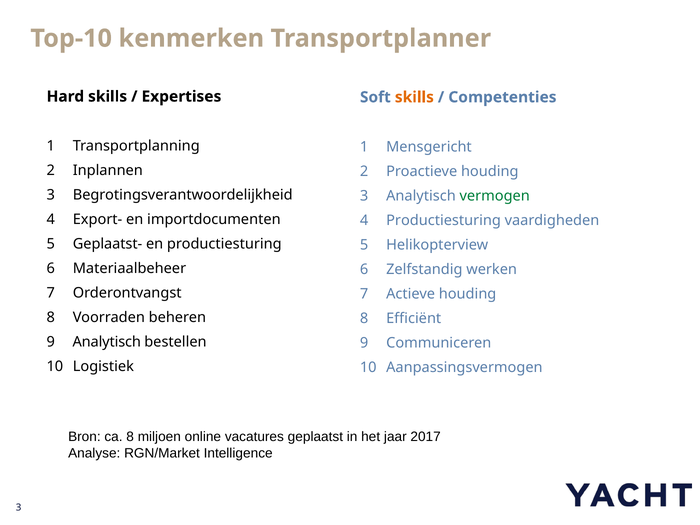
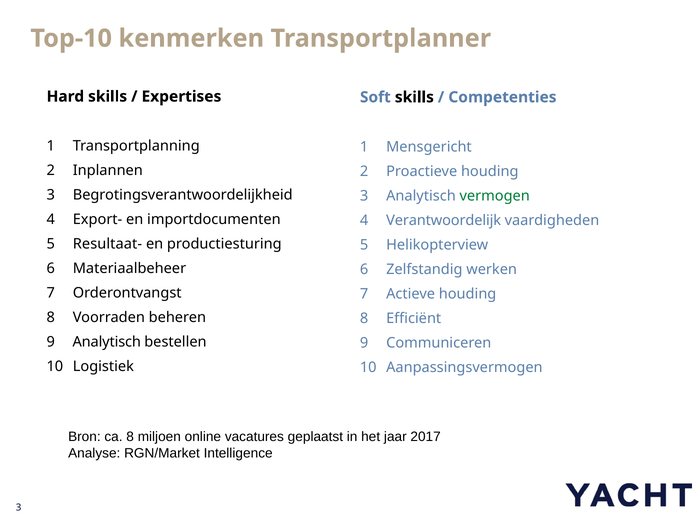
skills colour: orange -> black (414, 97)
4 Productiesturing: Productiesturing -> Verantwoordelijk (444, 220)
Geplaatst-: Geplaatst- -> Resultaat- (107, 244)
